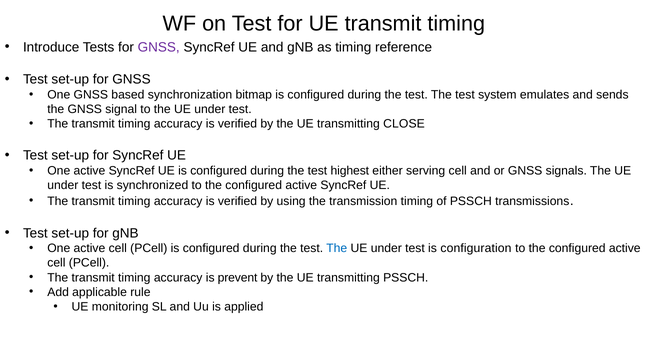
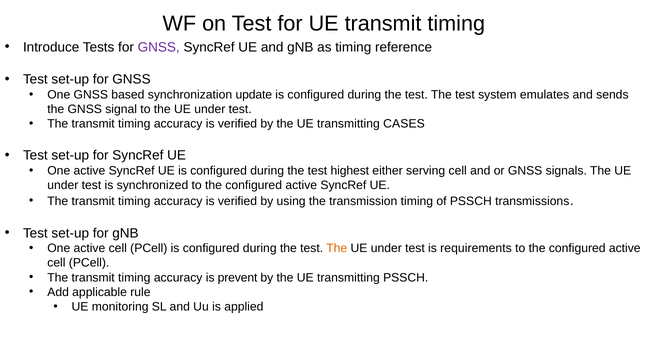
bitmap: bitmap -> update (254, 95)
CLOSE: CLOSE -> CASES (404, 124)
The colour: blue -> orange (337, 249)
configuration: configuration -> requirements (476, 249)
